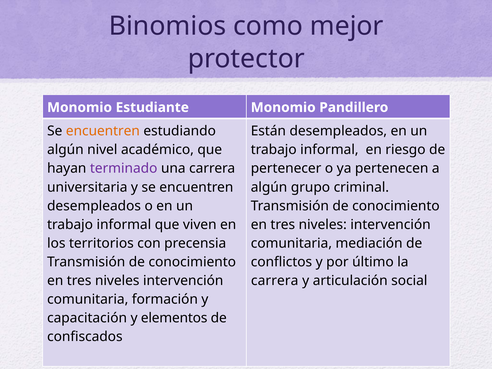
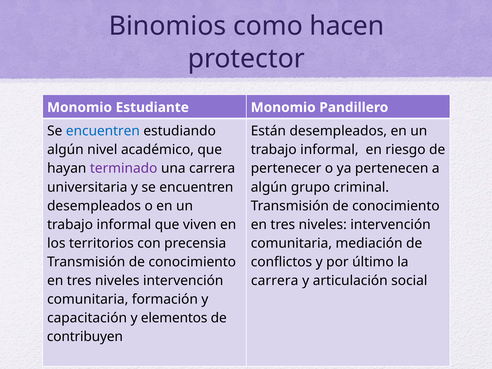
mejor: mejor -> hacen (347, 26)
encuentren colour: orange -> blue (103, 131)
confiscados: confiscados -> contribuyen (85, 337)
